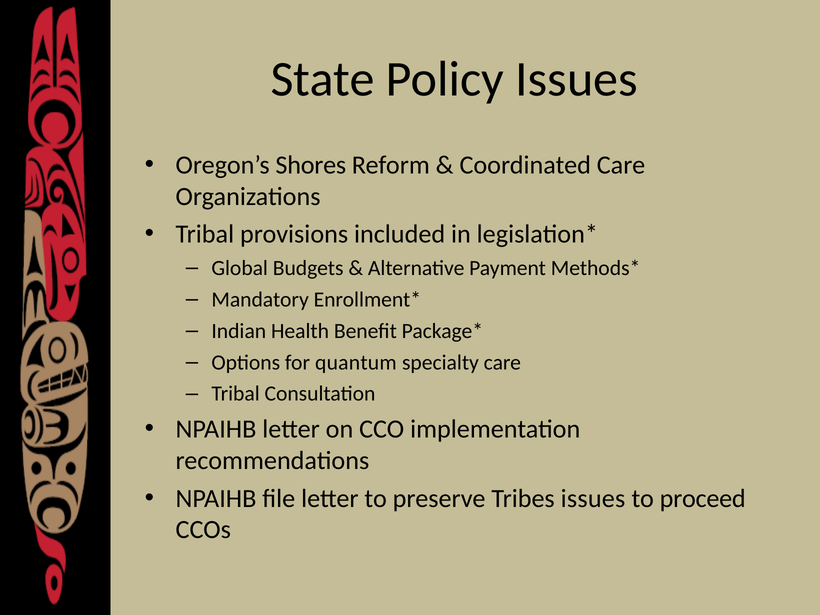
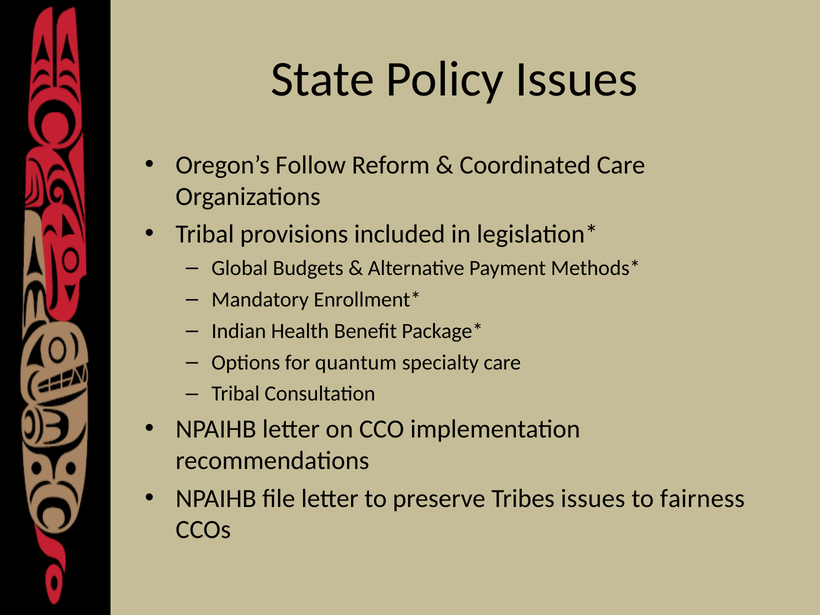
Shores: Shores -> Follow (311, 165)
proceed: proceed -> fairness (702, 498)
